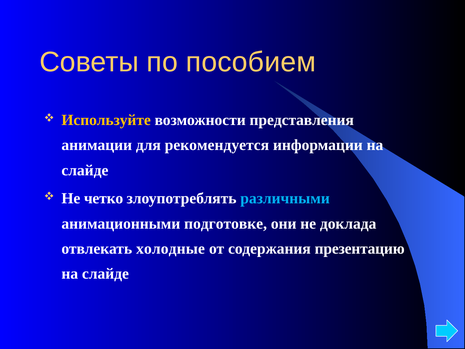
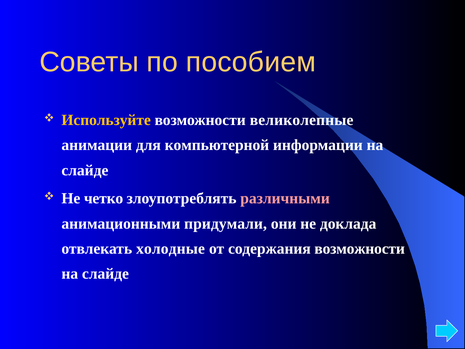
представления: представления -> великолепные (302, 120)
рекомендуется: рекомендуется -> компьютерной (217, 145)
различными colour: light blue -> pink (285, 198)
подготовке: подготовке -> придумали (226, 223)
содержания презентацию: презентацию -> возможности (360, 249)
